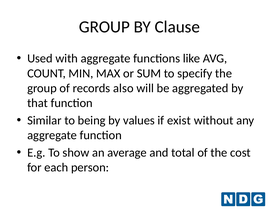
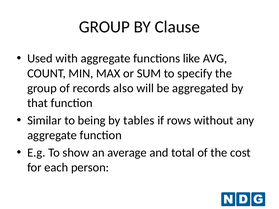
values: values -> tables (139, 121)
exist: exist -> rows (179, 121)
